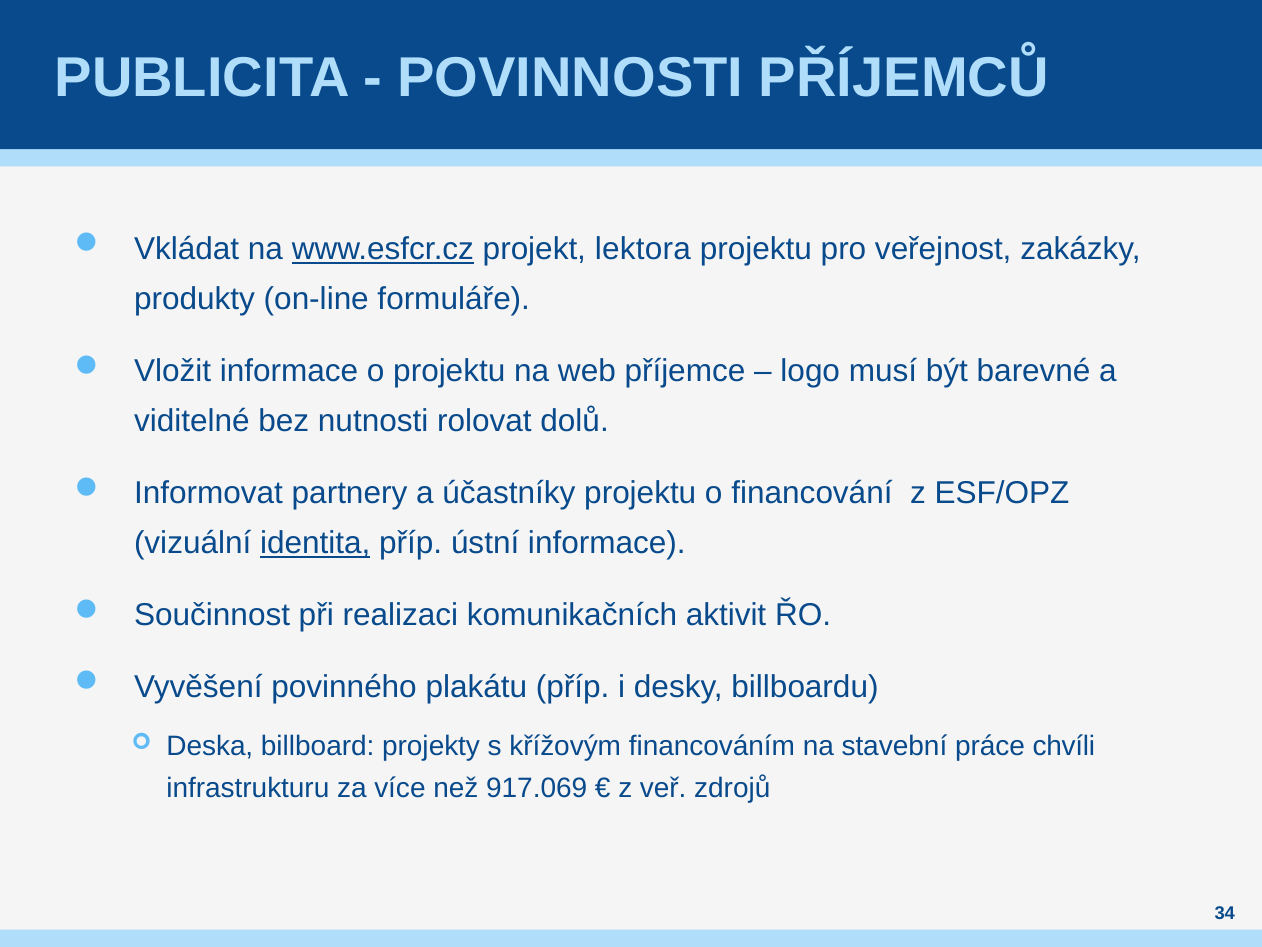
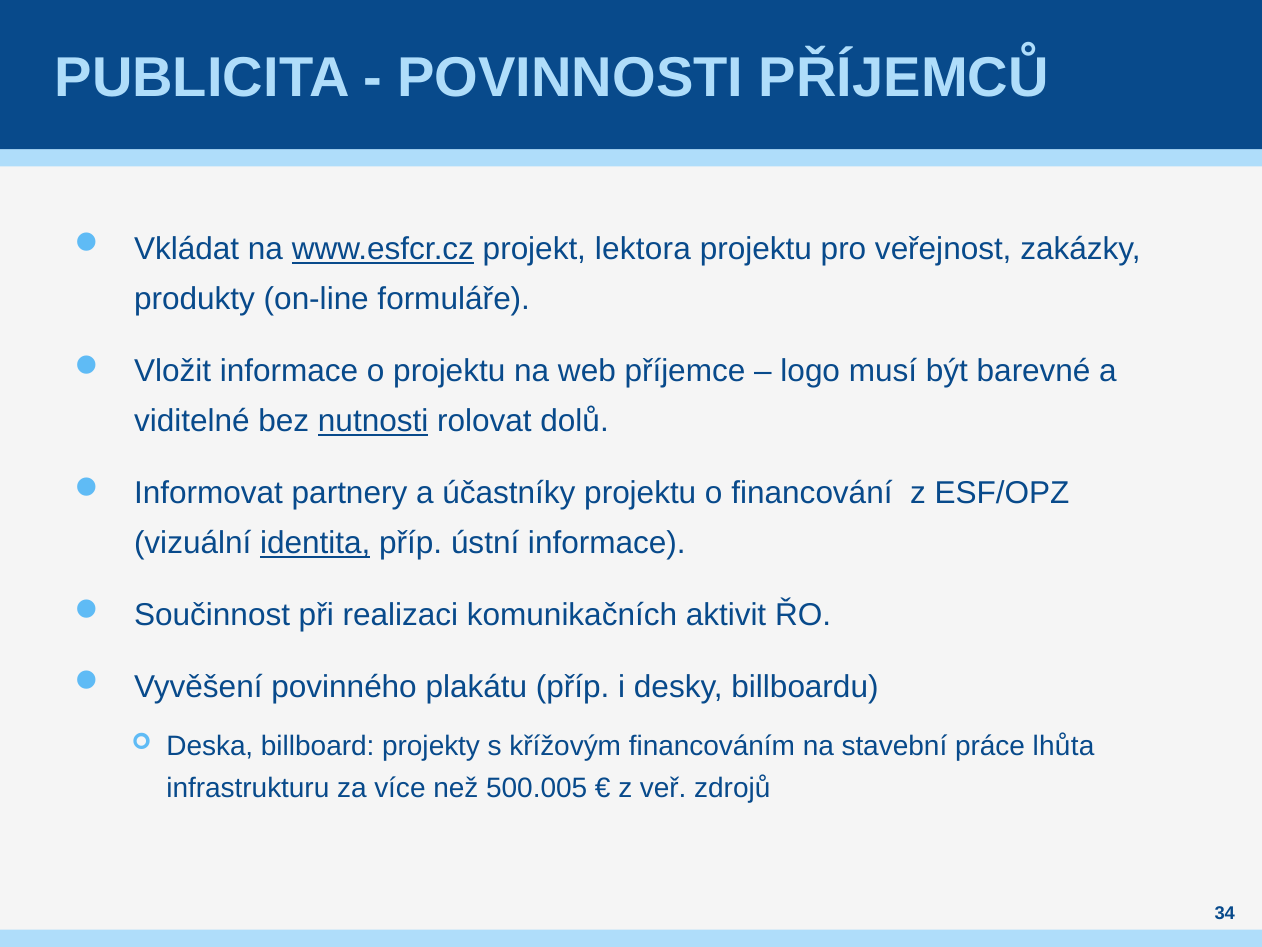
nutnosti underline: none -> present (373, 421)
chvíli: chvíli -> lhůta (1064, 746)
917.069: 917.069 -> 500.005 (537, 788)
